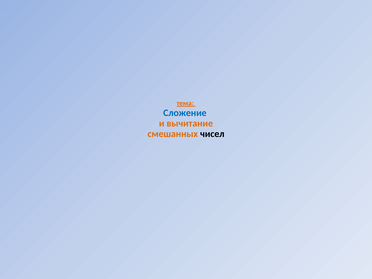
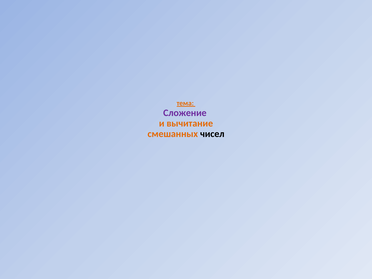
Сложение colour: blue -> purple (185, 113)
